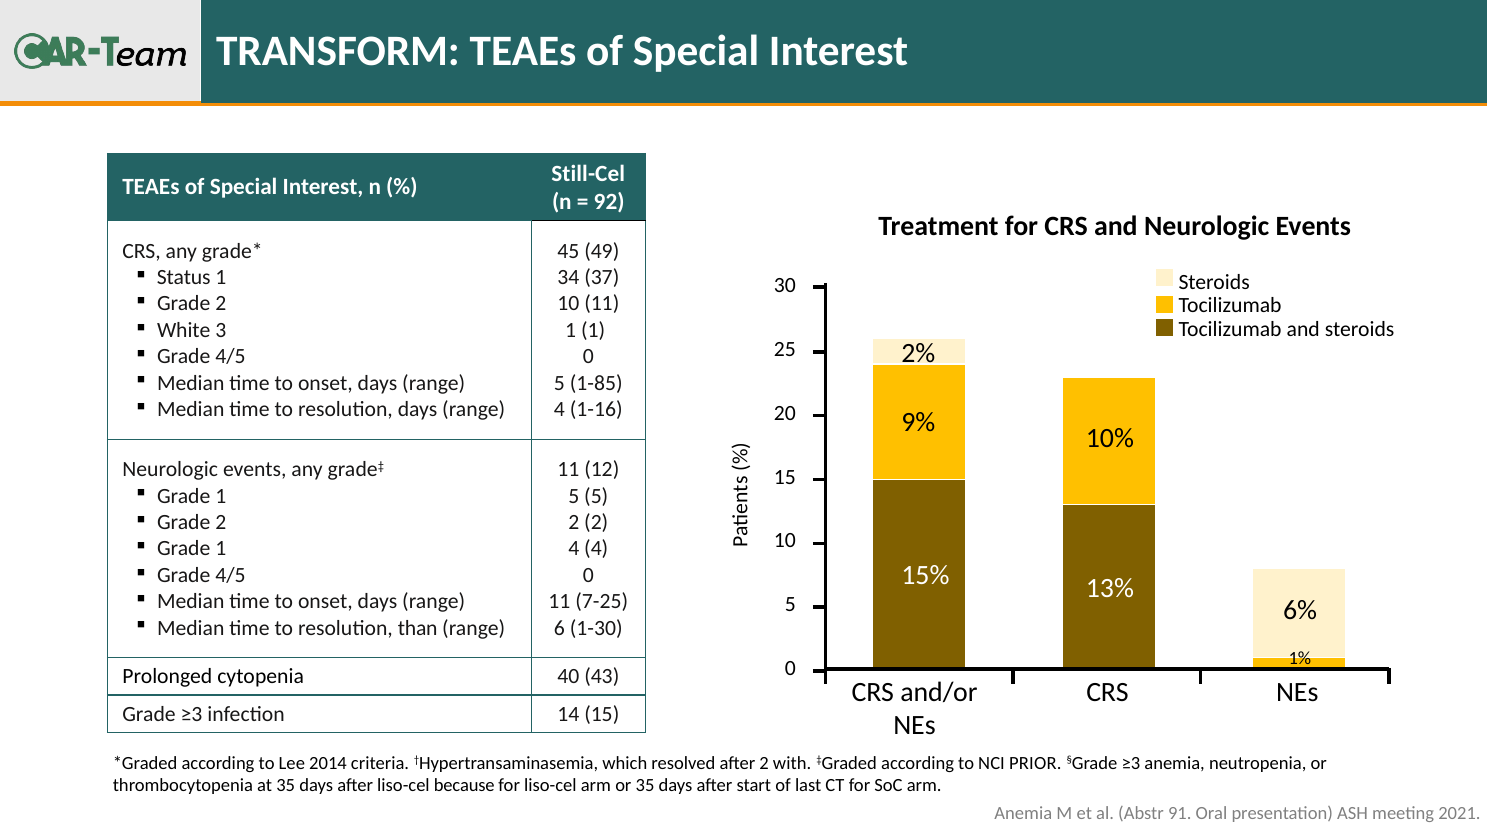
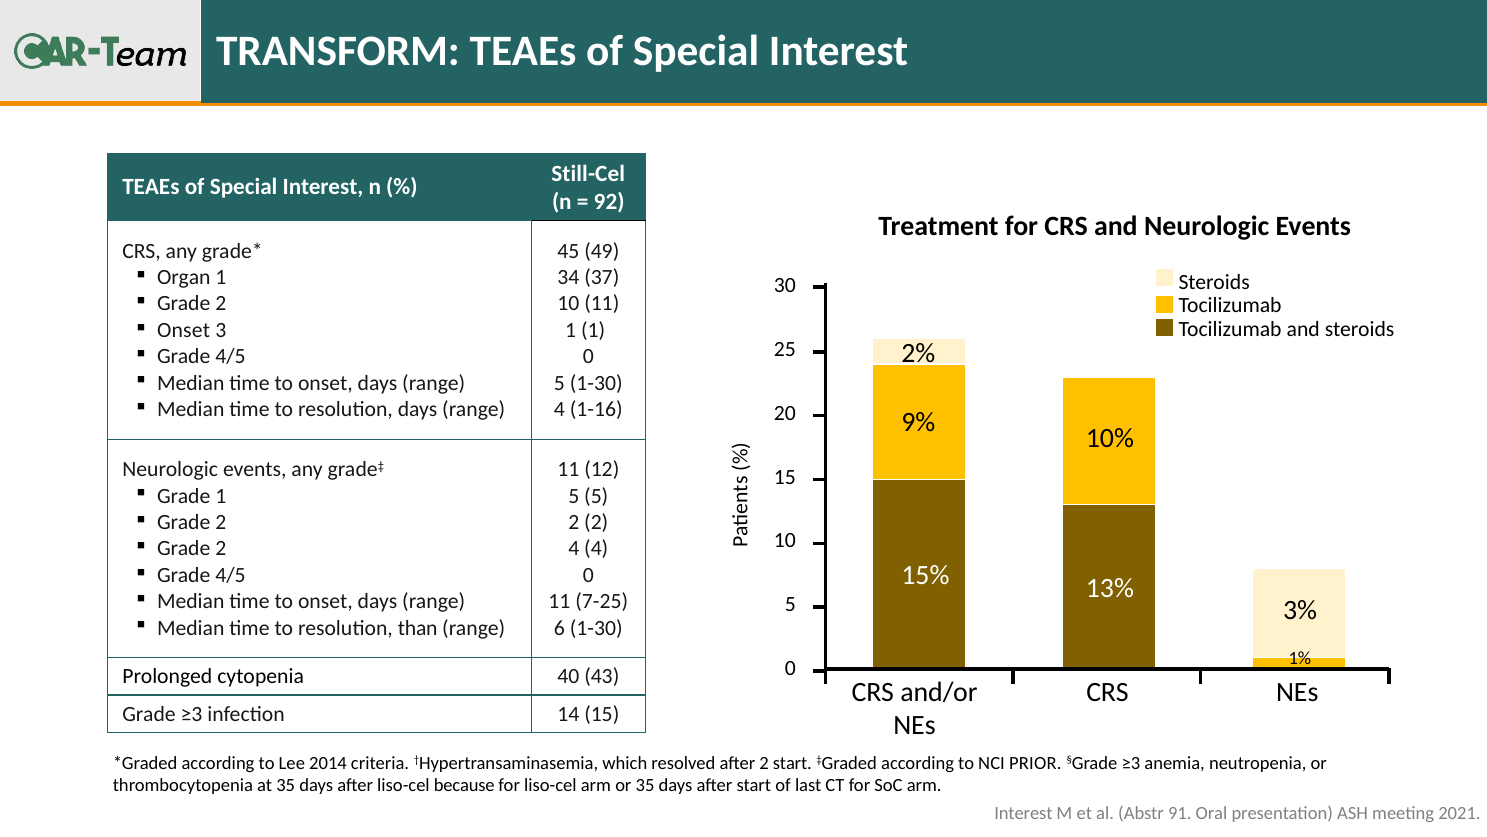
Status: Status -> Organ (184, 277)
White: White -> Onset (184, 330)
5 1-85: 1-85 -> 1-30 (596, 383)
1: 1 -> 2 (221, 548)
6%: 6% -> 3% (1300, 610)
2 with: with -> start (792, 763)
Anemia: Anemia -> Interest (1023, 813)
